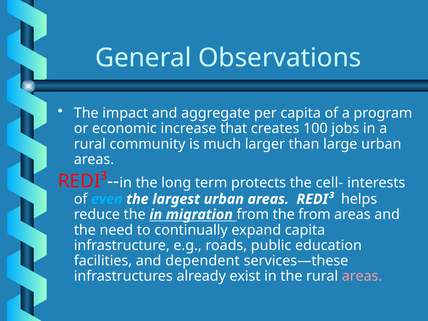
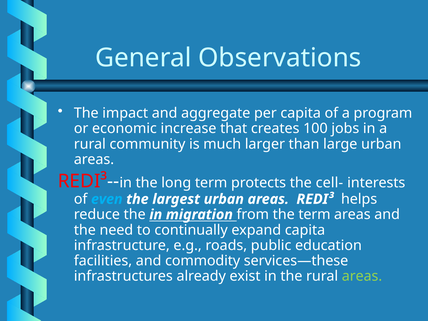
the from: from -> term (314, 215)
dependent: dependent -> commodity (203, 261)
areas colour: pink -> light green (362, 276)
